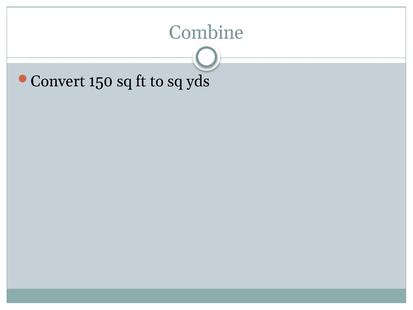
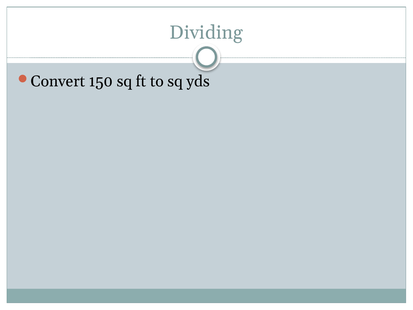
Combine: Combine -> Dividing (206, 33)
